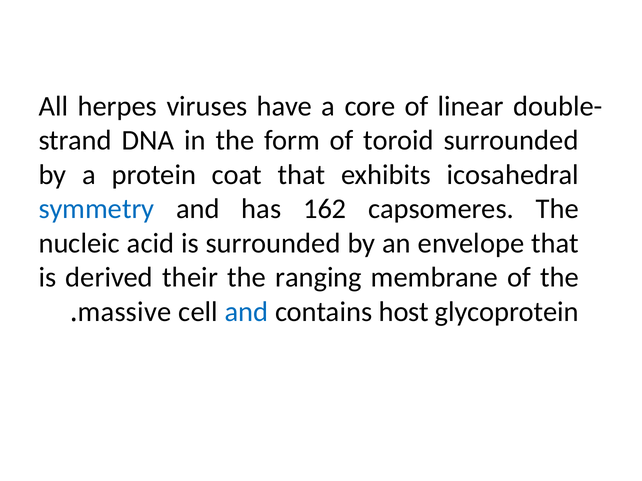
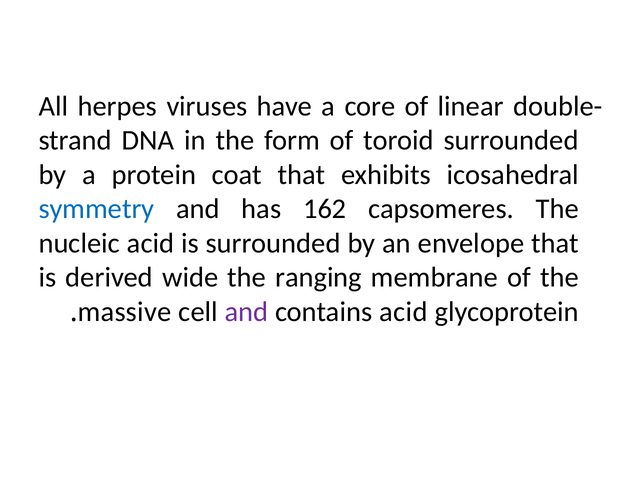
their: their -> wide (190, 278)
and colour: blue -> purple (246, 312)
contains host: host -> acid (403, 312)
